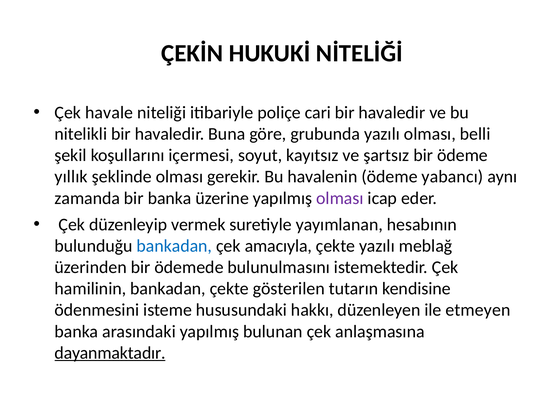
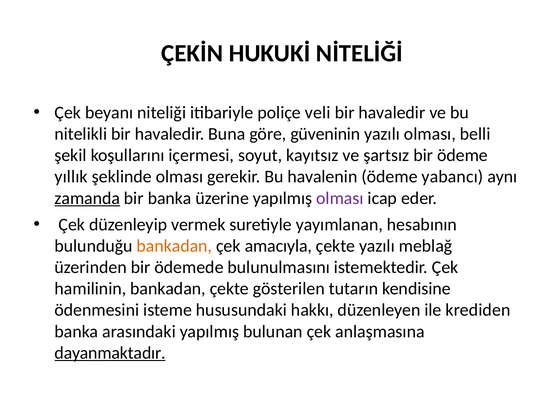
havale: havale -> beyanı (109, 113)
cari: cari -> veli (318, 113)
grubunda: grubunda -> güveninin (325, 134)
zamanda underline: none -> present (87, 198)
bankadan colour: blue -> orange (174, 246)
etmeyen: etmeyen -> krediden (478, 310)
